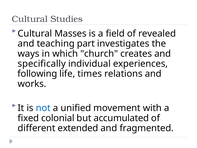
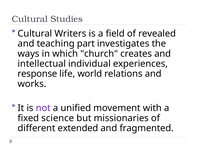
Masses: Masses -> Writers (70, 33)
specifically: specifically -> intellectual (42, 64)
following: following -> response (37, 74)
times: times -> world (90, 74)
not colour: blue -> purple (43, 108)
colonial: colonial -> science (58, 118)
accumulated: accumulated -> missionaries (121, 118)
